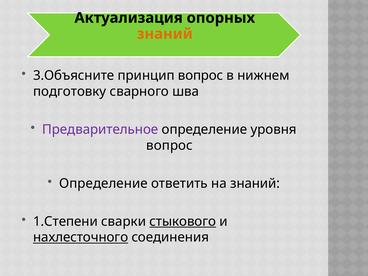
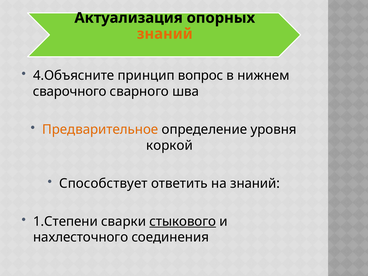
3.Объясните: 3.Объясните -> 4.Объясните (74, 75)
подготовку: подготовку -> сварочного (70, 91)
Предварительное colour: purple -> orange (100, 129)
вопрос: вопрос -> коркой (170, 145)
Определение: Определение -> Способствует (103, 183)
нахлесточного underline: present -> none (81, 237)
